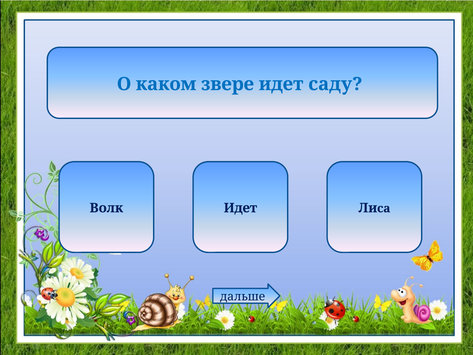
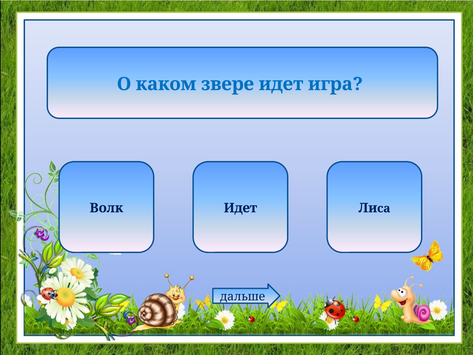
саду: саду -> игра (335, 84)
